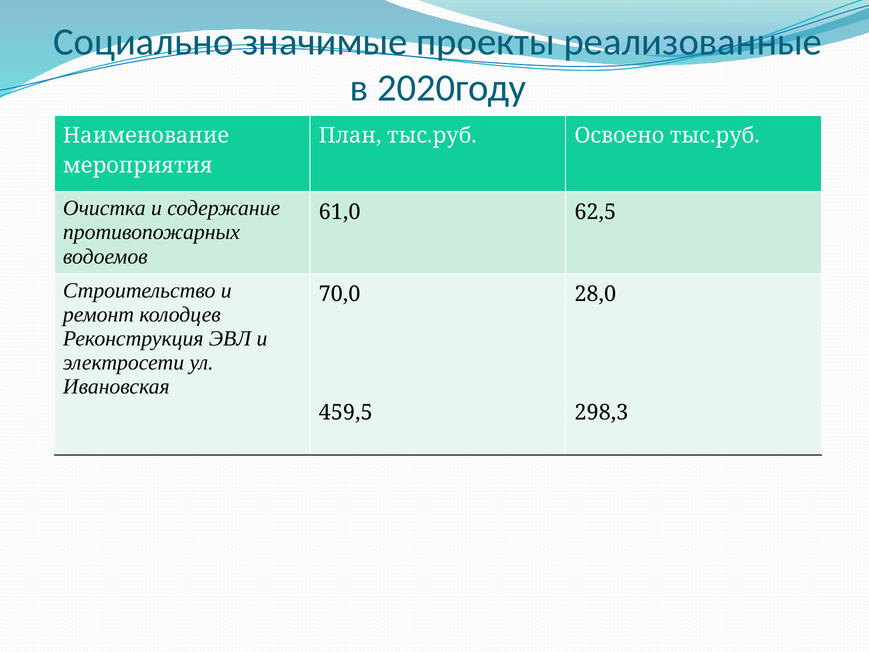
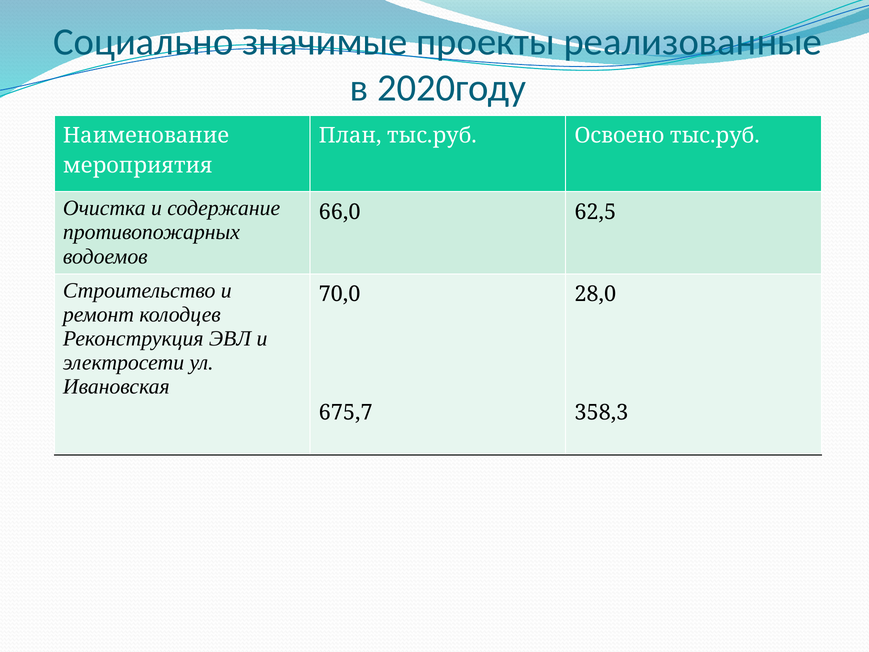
61,0: 61,0 -> 66,0 (340, 212)
459,5: 459,5 -> 675,7 (346, 412)
298,3: 298,3 -> 358,3 (601, 412)
